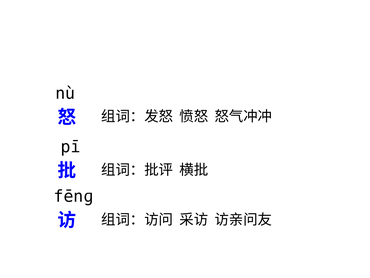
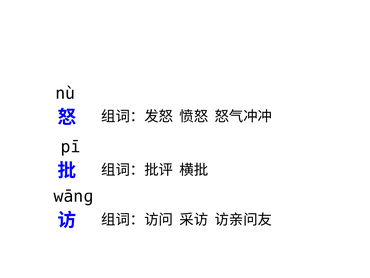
fēnɡ: fēnɡ -> wānɡ (73, 196)
